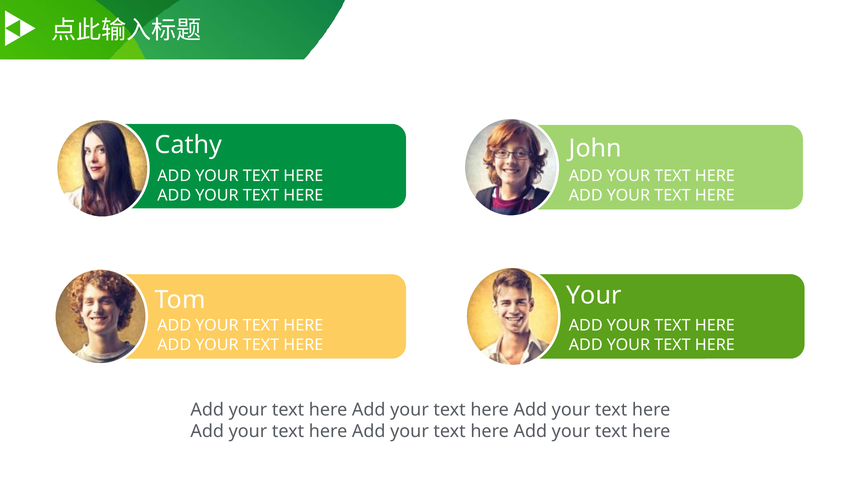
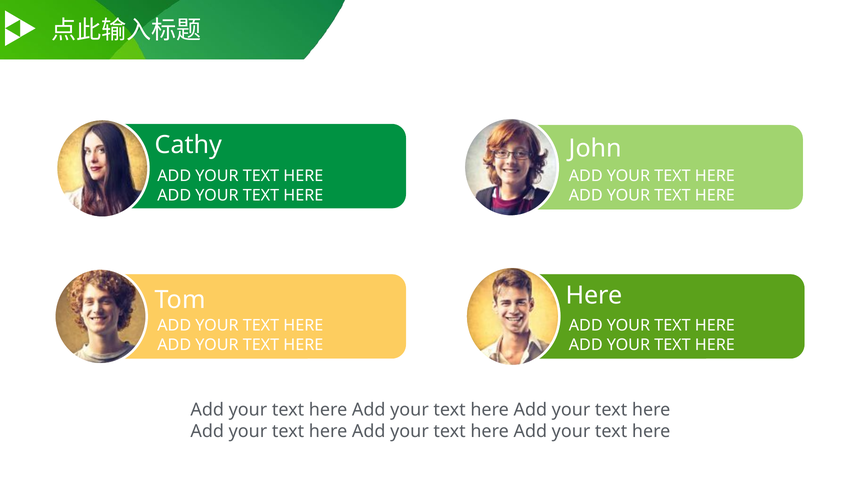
Your: Your -> Here (594, 296)
